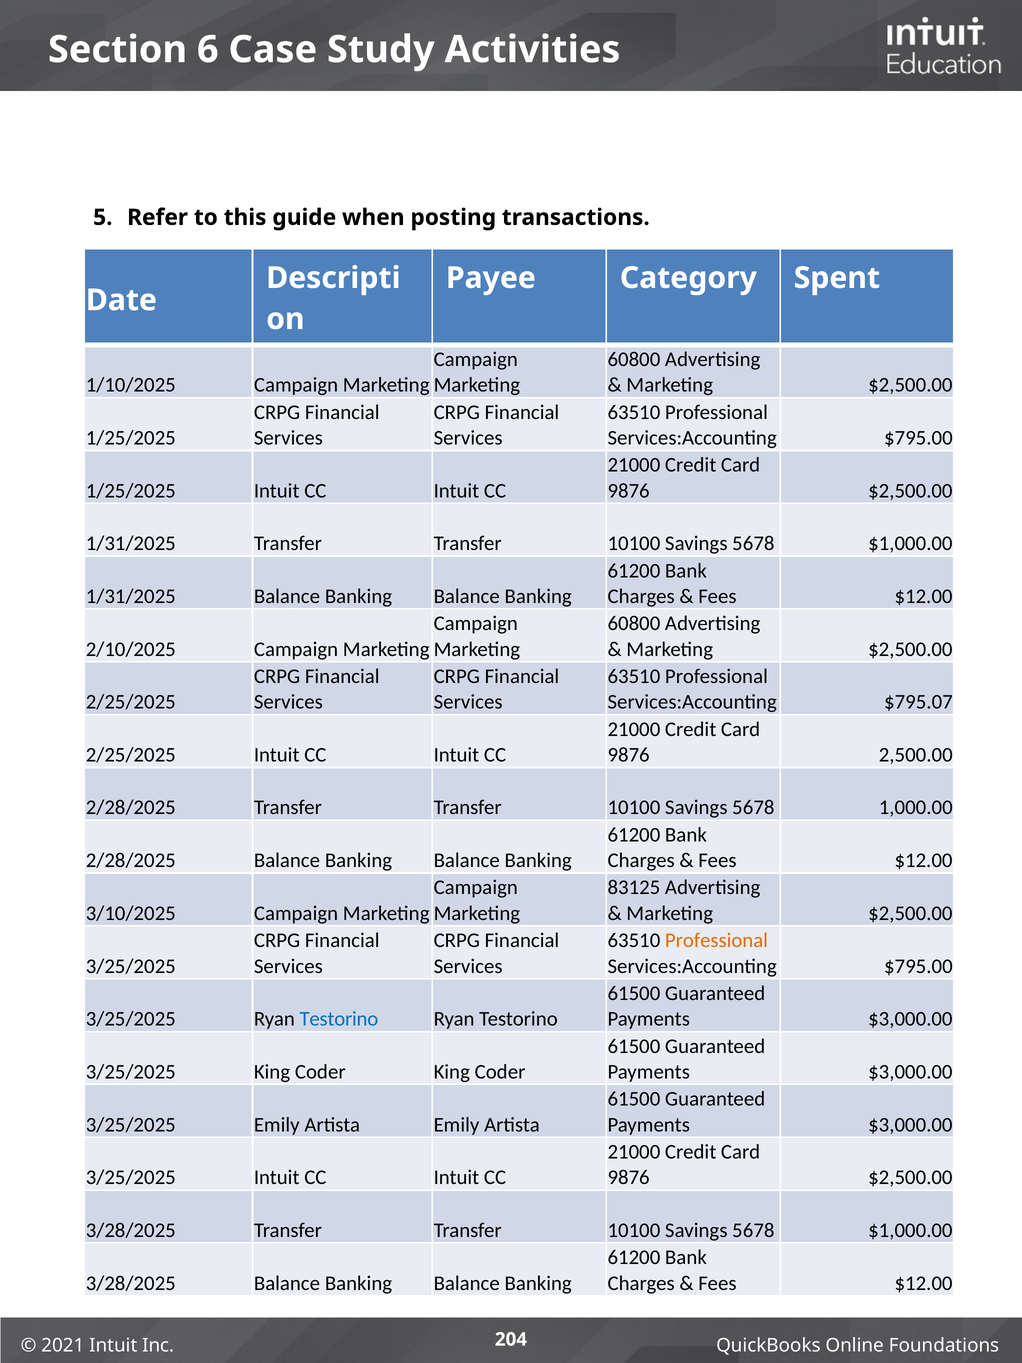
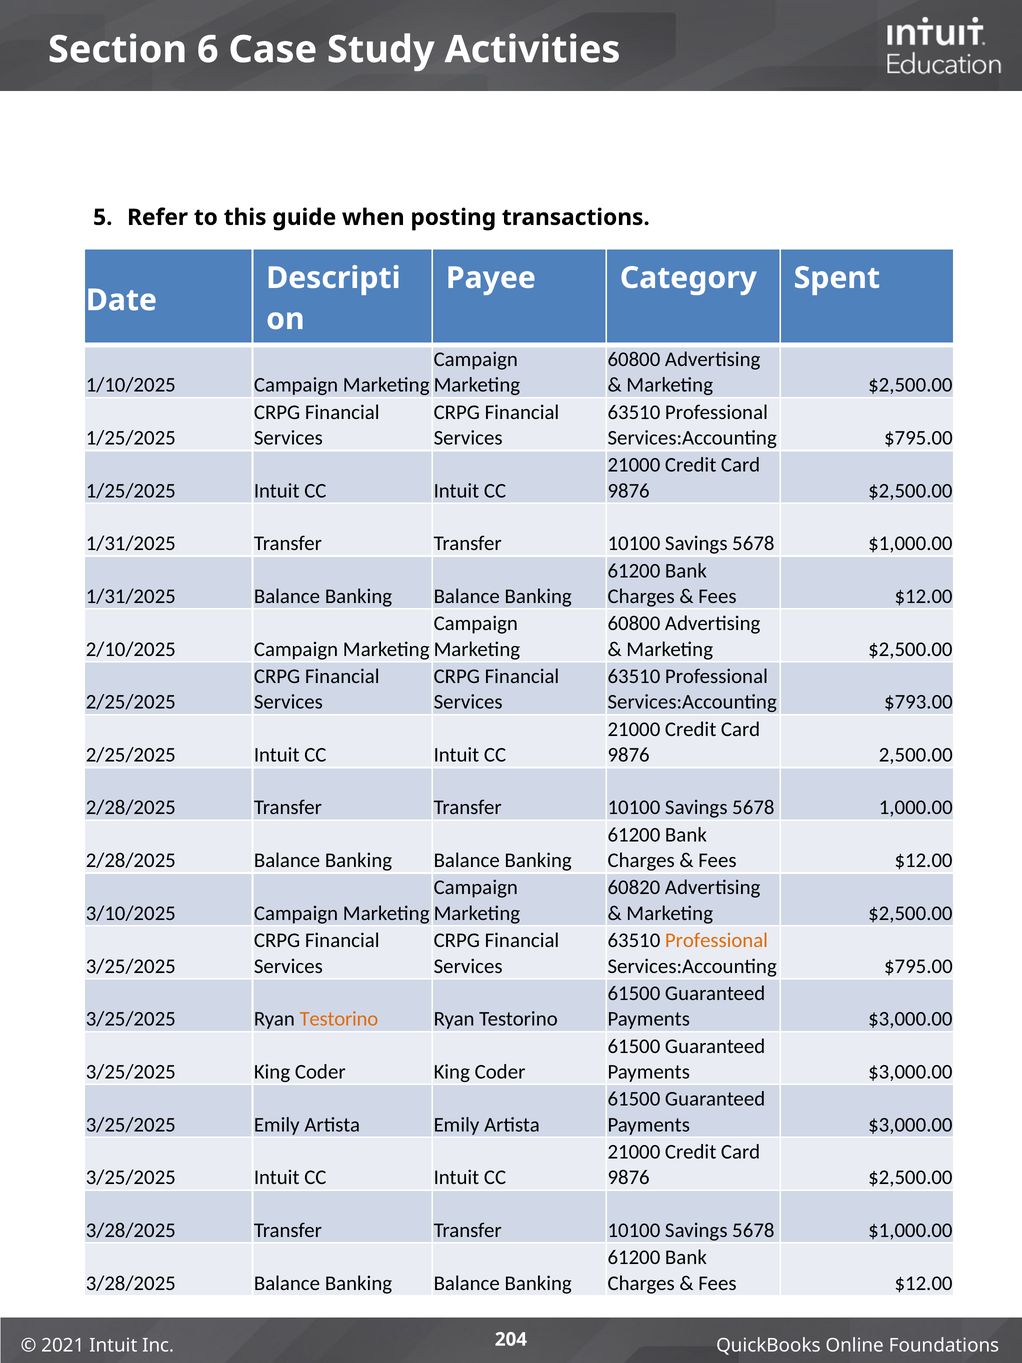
$795.07: $795.07 -> $793.00 (918, 702)
83125: 83125 -> 60820 (634, 887)
Testorino colour: blue -> orange (339, 1019)
